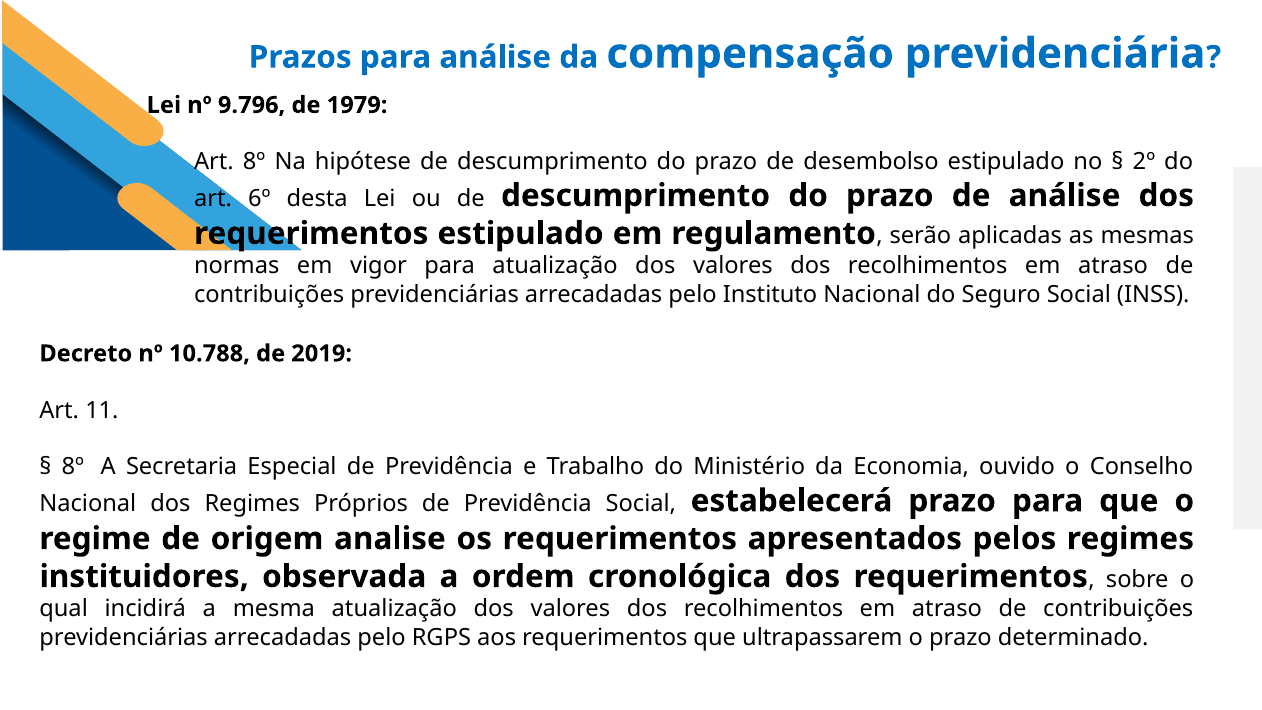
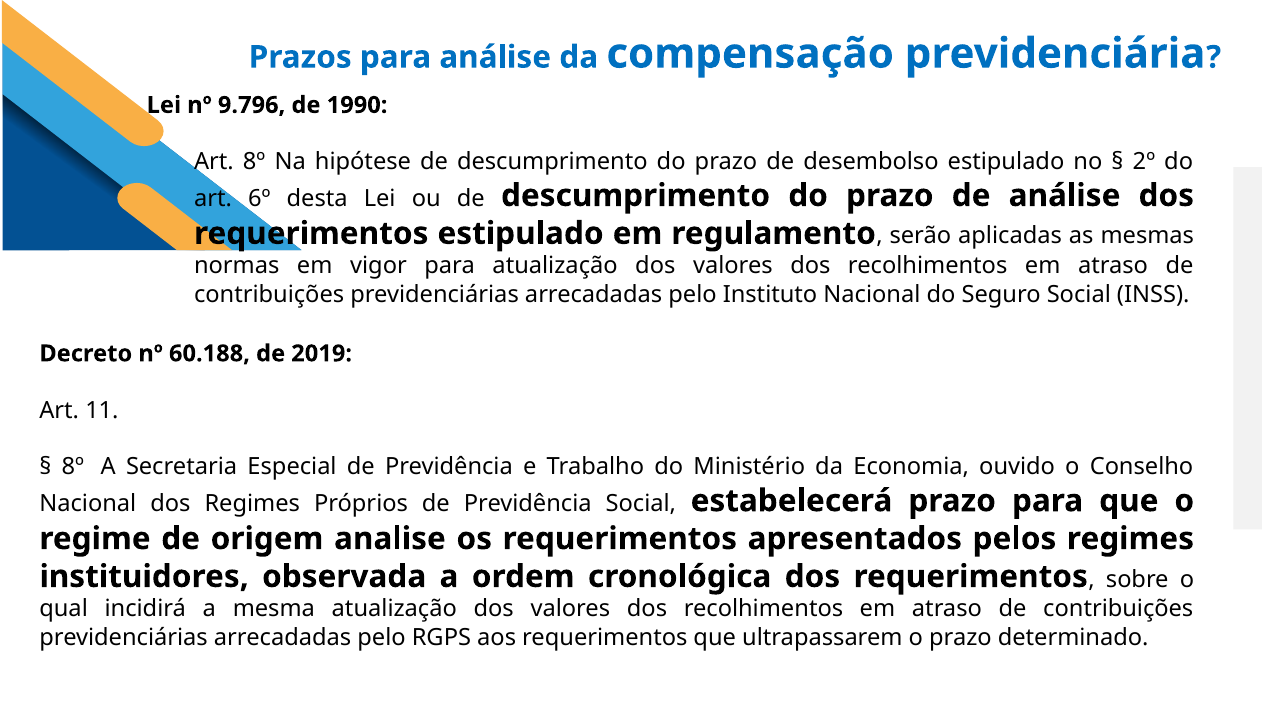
1979: 1979 -> 1990 (357, 105)
10.788: 10.788 -> 60.188 (209, 353)
